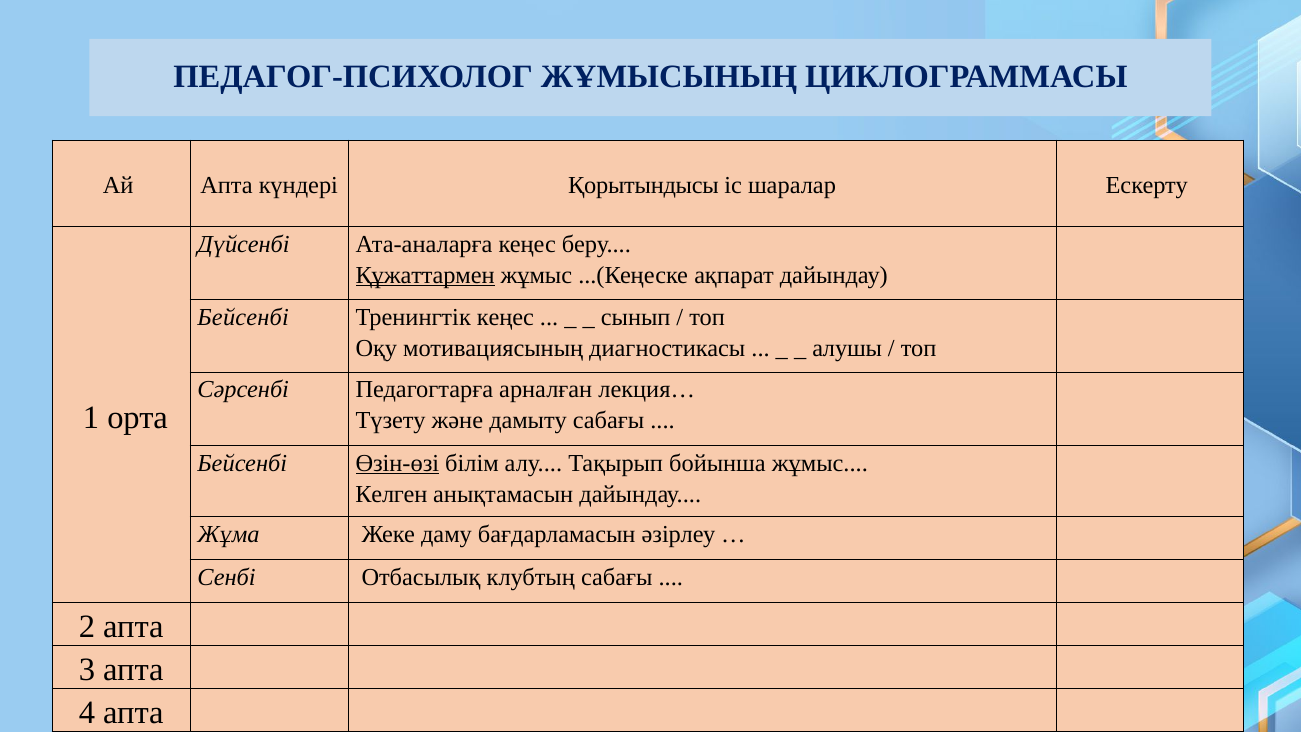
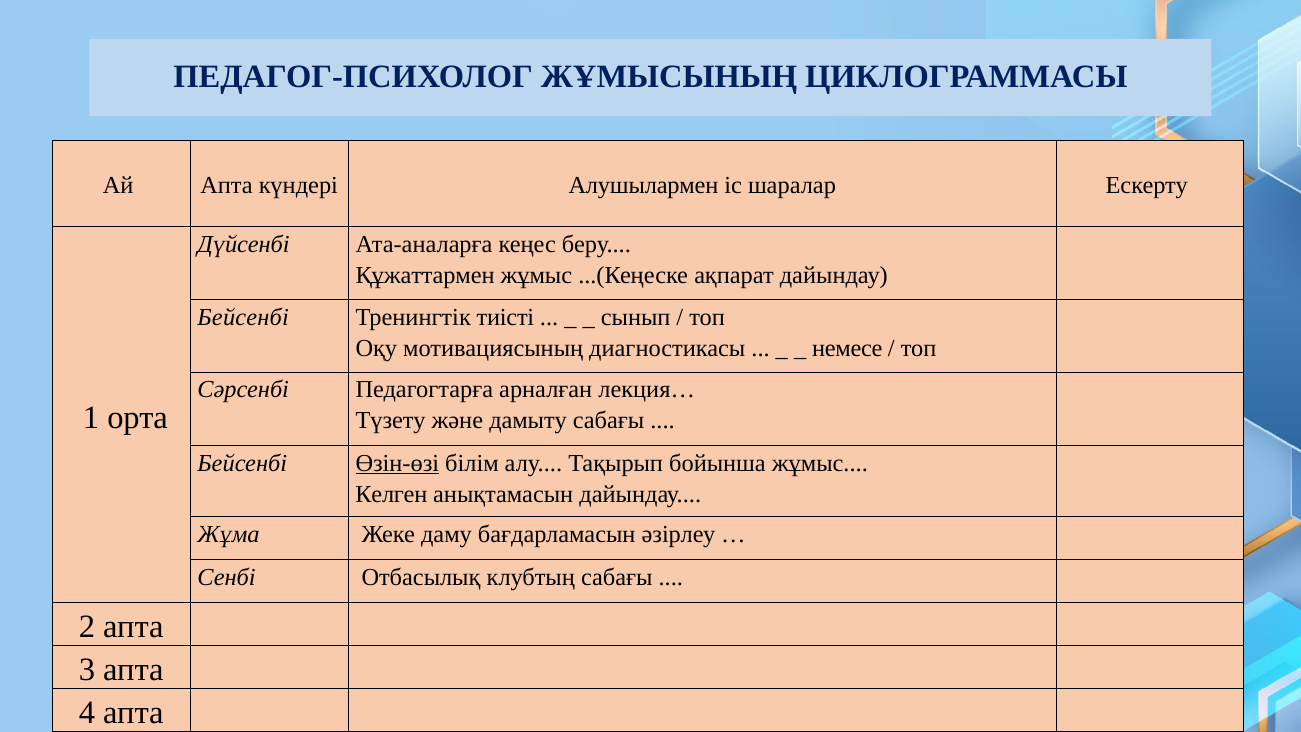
Қорытындысы: Қорытындысы -> Алушылармен (643, 185)
Құжаттармен underline: present -> none (425, 275)
Тренингтік кеңес: кеңес -> тиісті (505, 317)
алушы: алушы -> немесе (847, 348)
